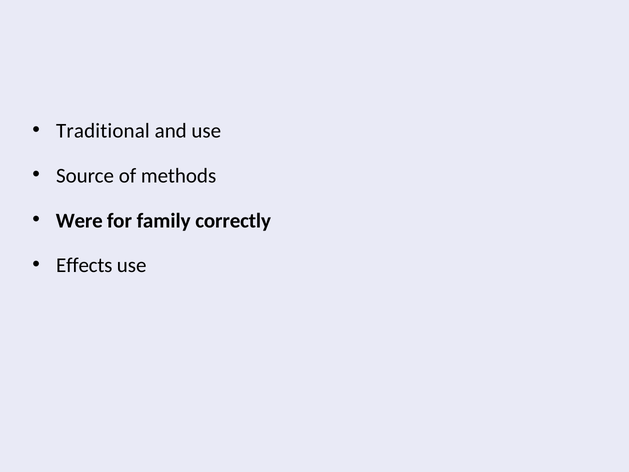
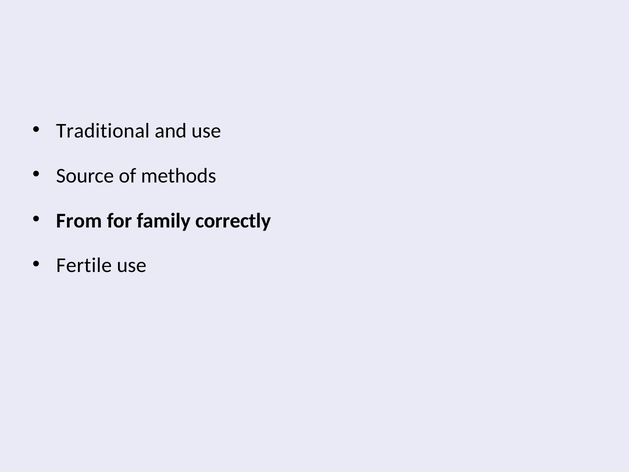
Were: Were -> From (79, 221)
Effects: Effects -> Fertile (84, 265)
